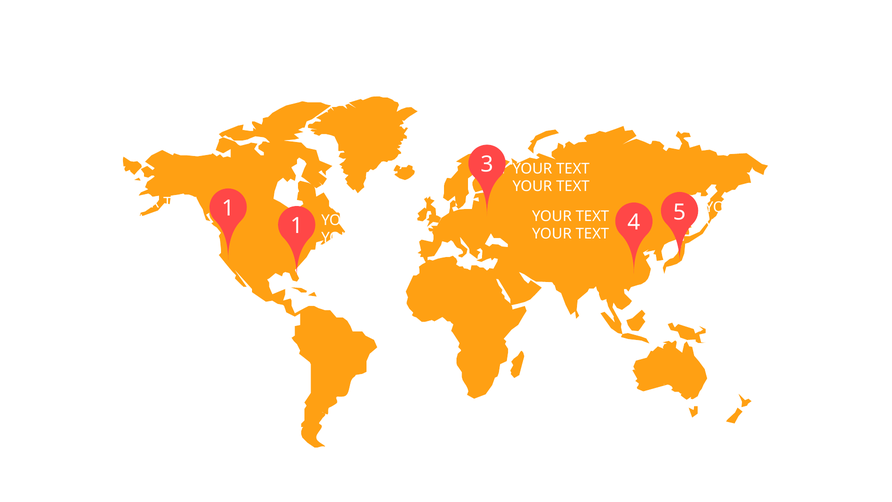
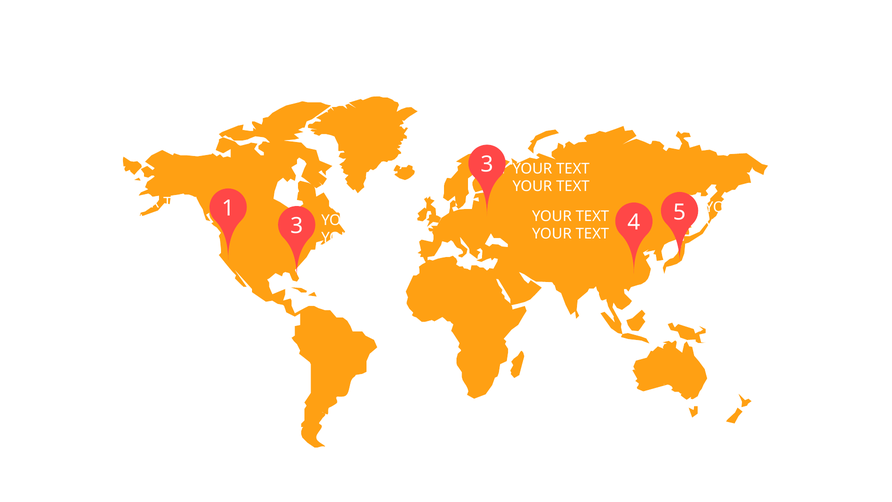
1: 1 -> 3 (297, 226)
